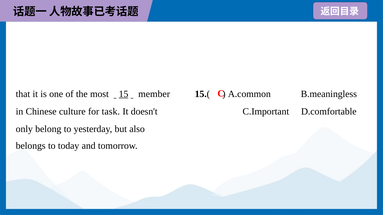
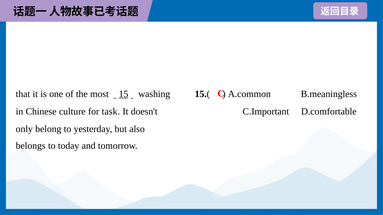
member: member -> washing (154, 94)
